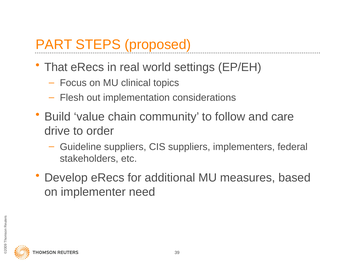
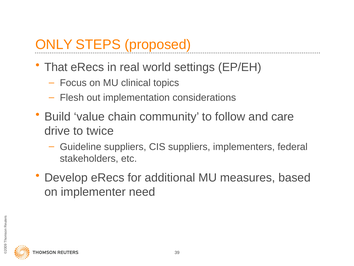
PART: PART -> ONLY (54, 44)
order: order -> twice (100, 131)
